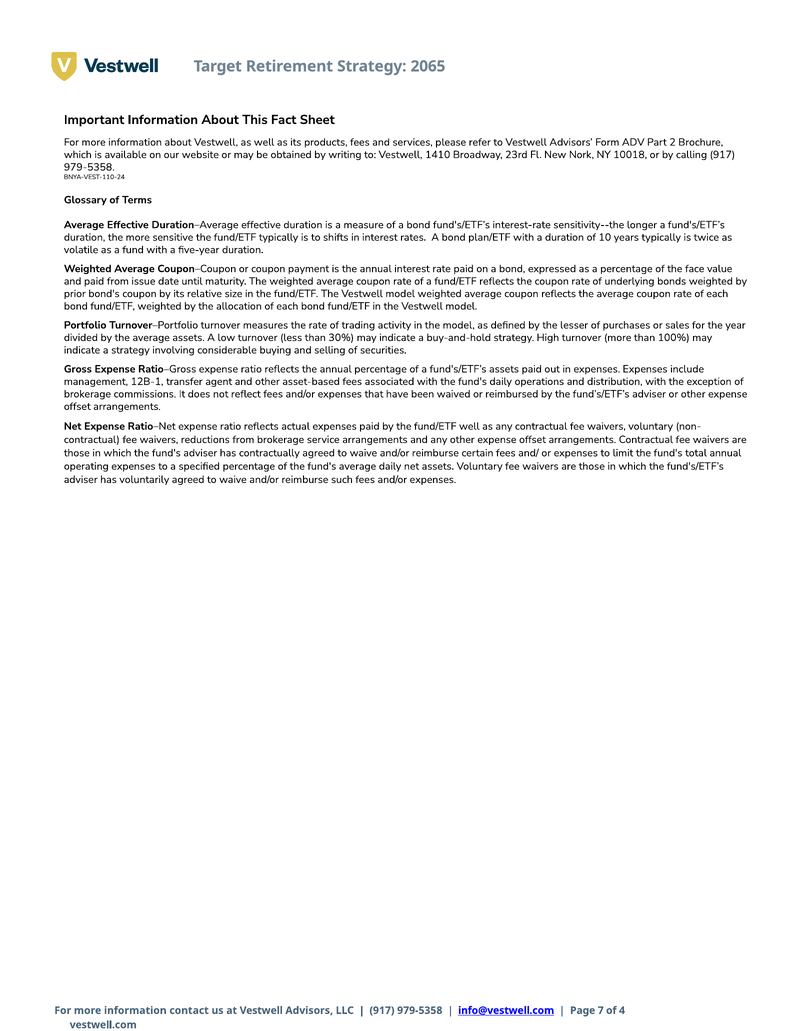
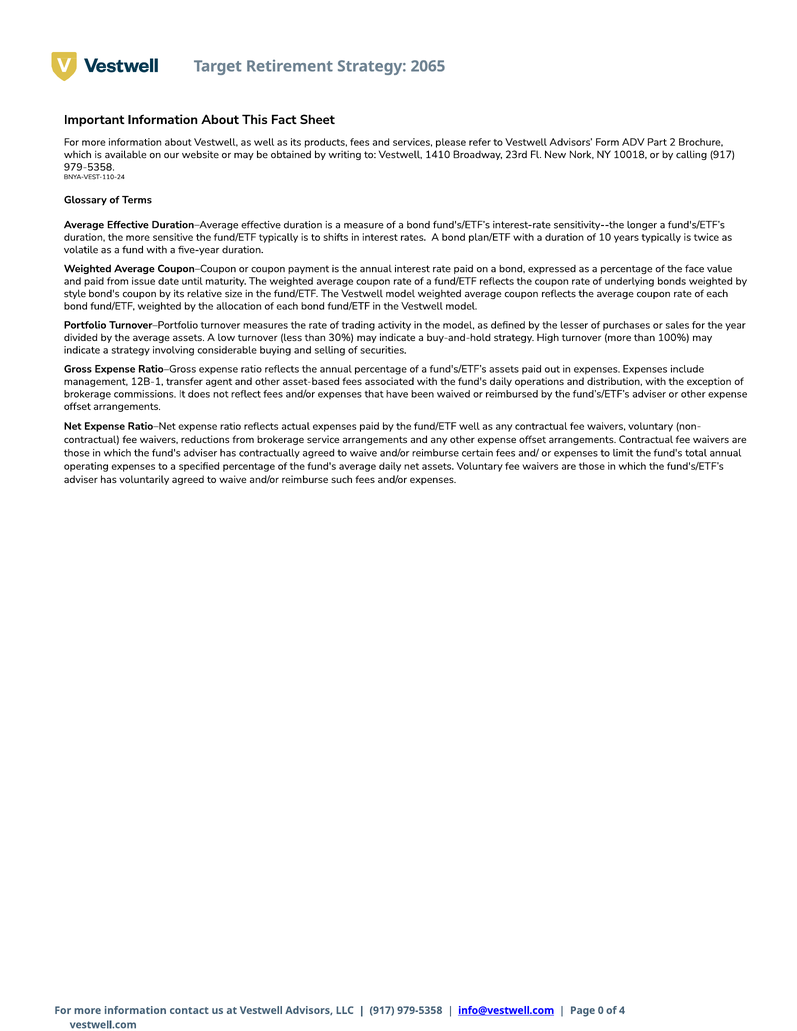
prior: prior -> style (75, 294)
7: 7 -> 0 (601, 1011)
